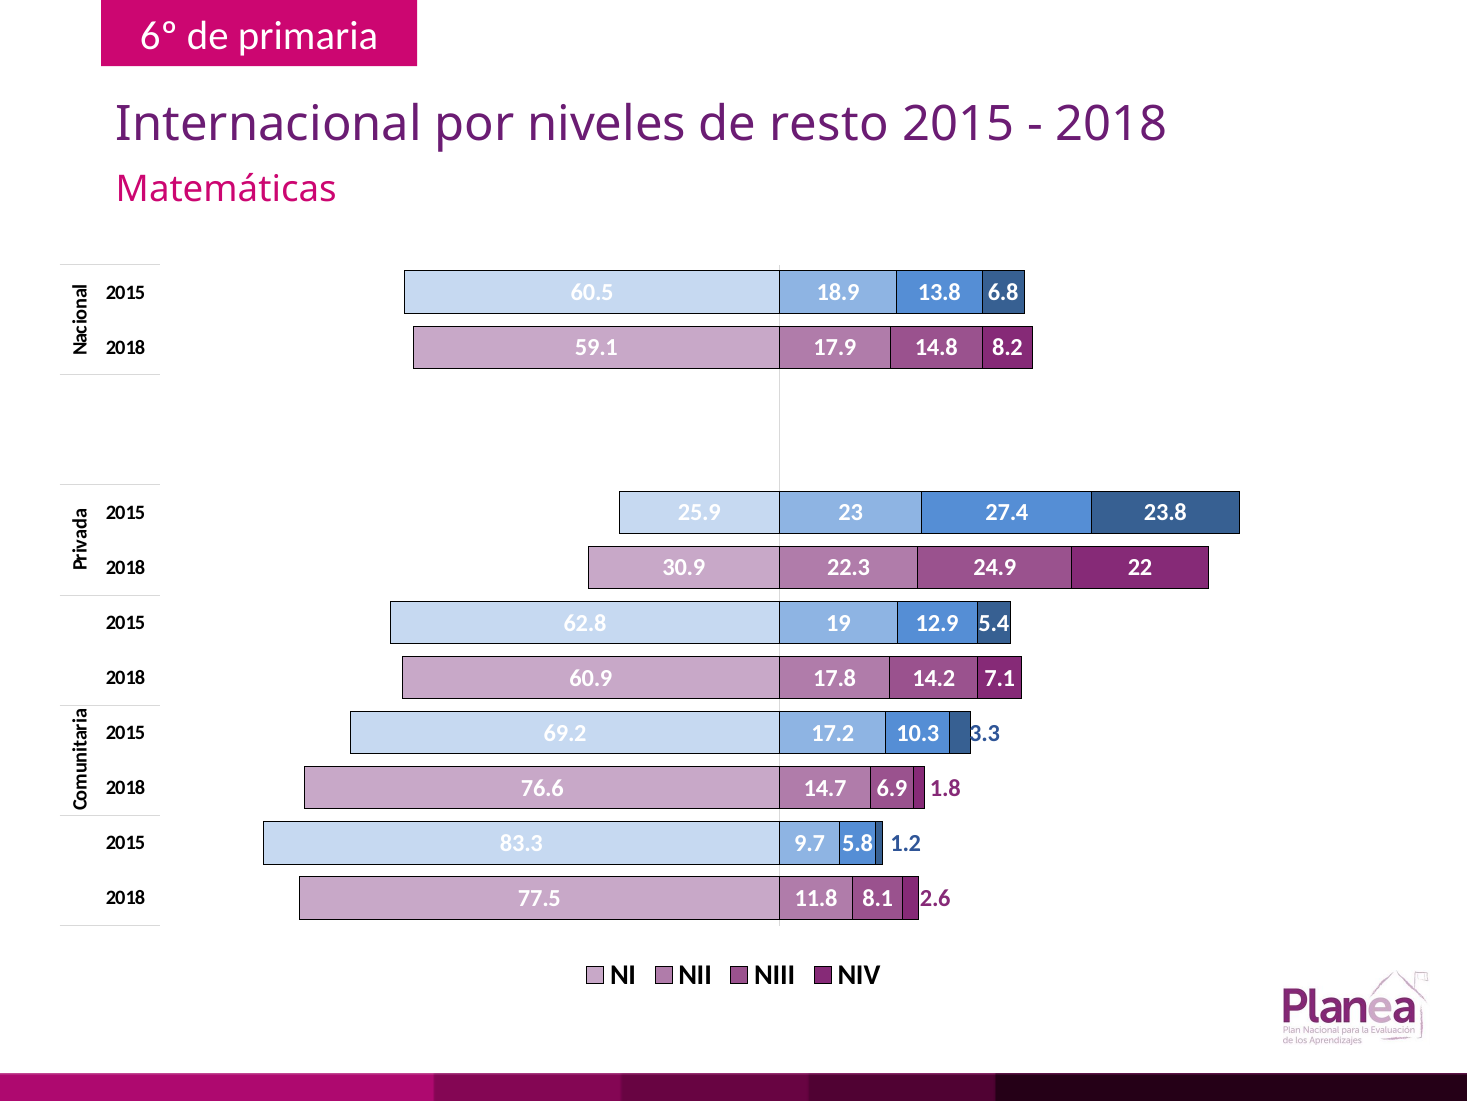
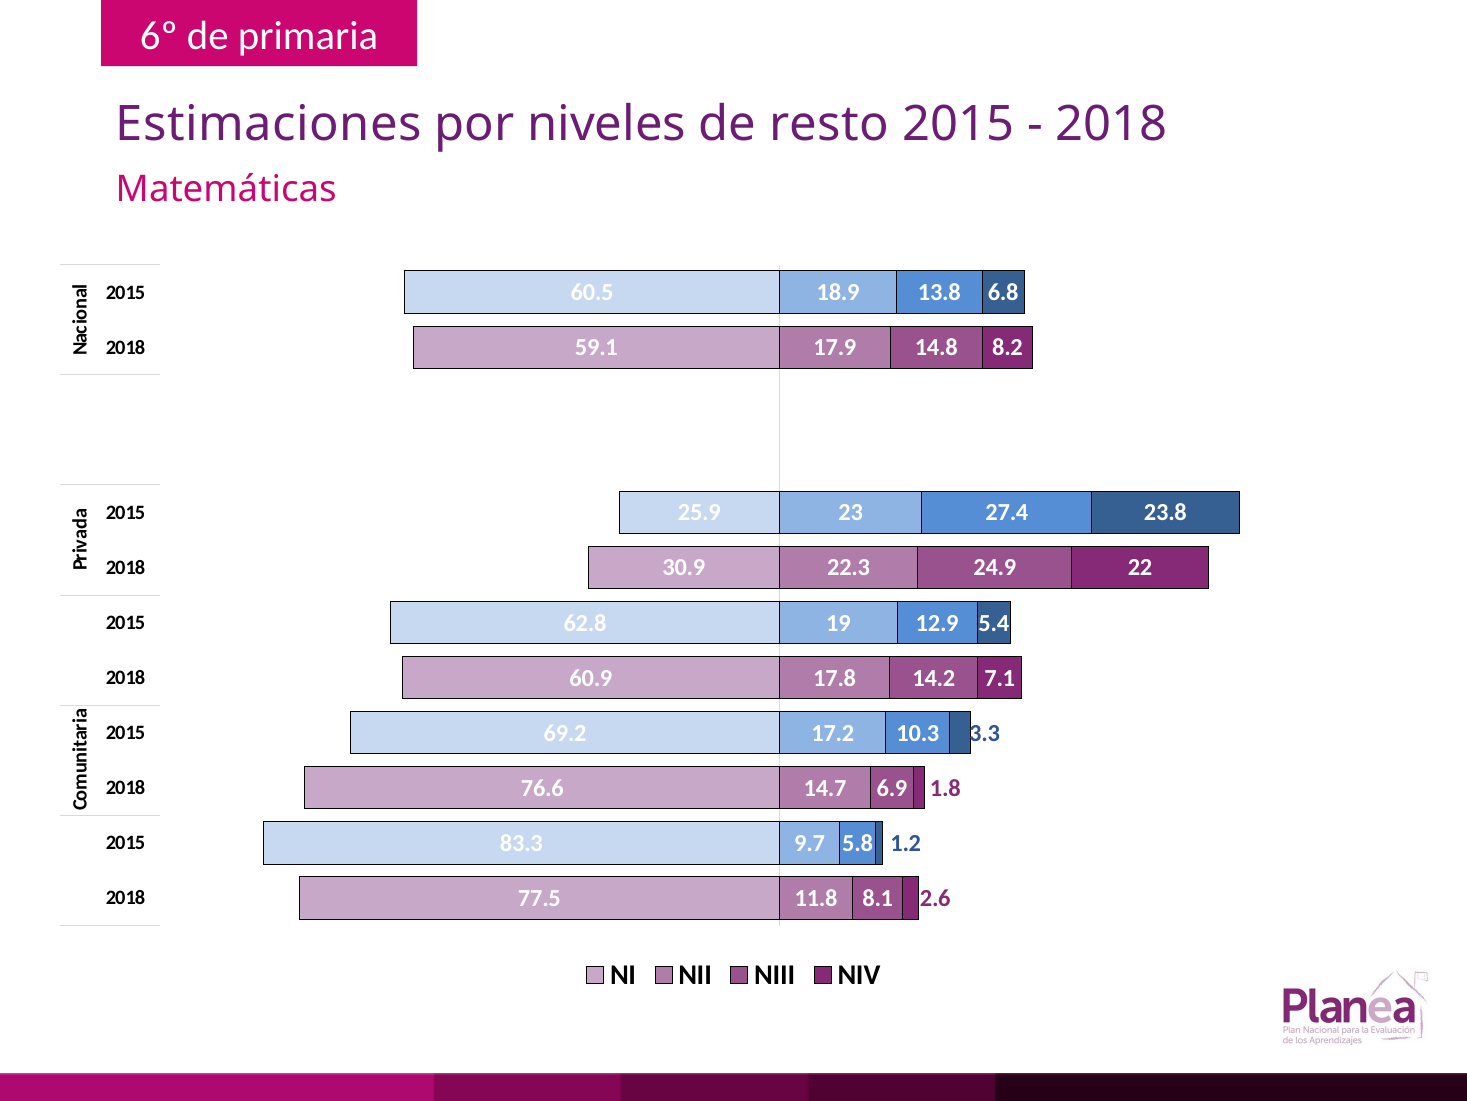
Internacional: Internacional -> Estimaciones (269, 124)
